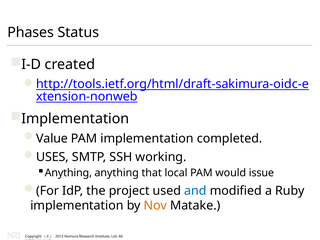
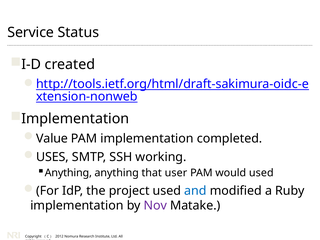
Phases: Phases -> Service (31, 32)
local: local -> user (176, 173)
would issue: issue -> used (261, 173)
Nov colour: orange -> purple (155, 206)
